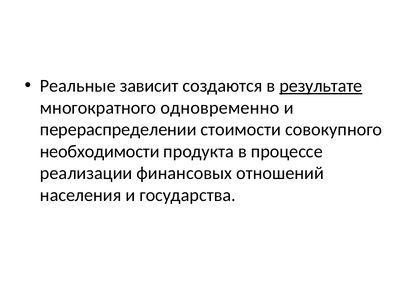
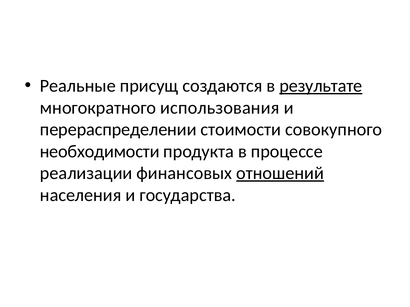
зависит: зависит -> присущ (149, 86)
одновременно: одновременно -> использования (220, 108)
отношений underline: none -> present (280, 173)
